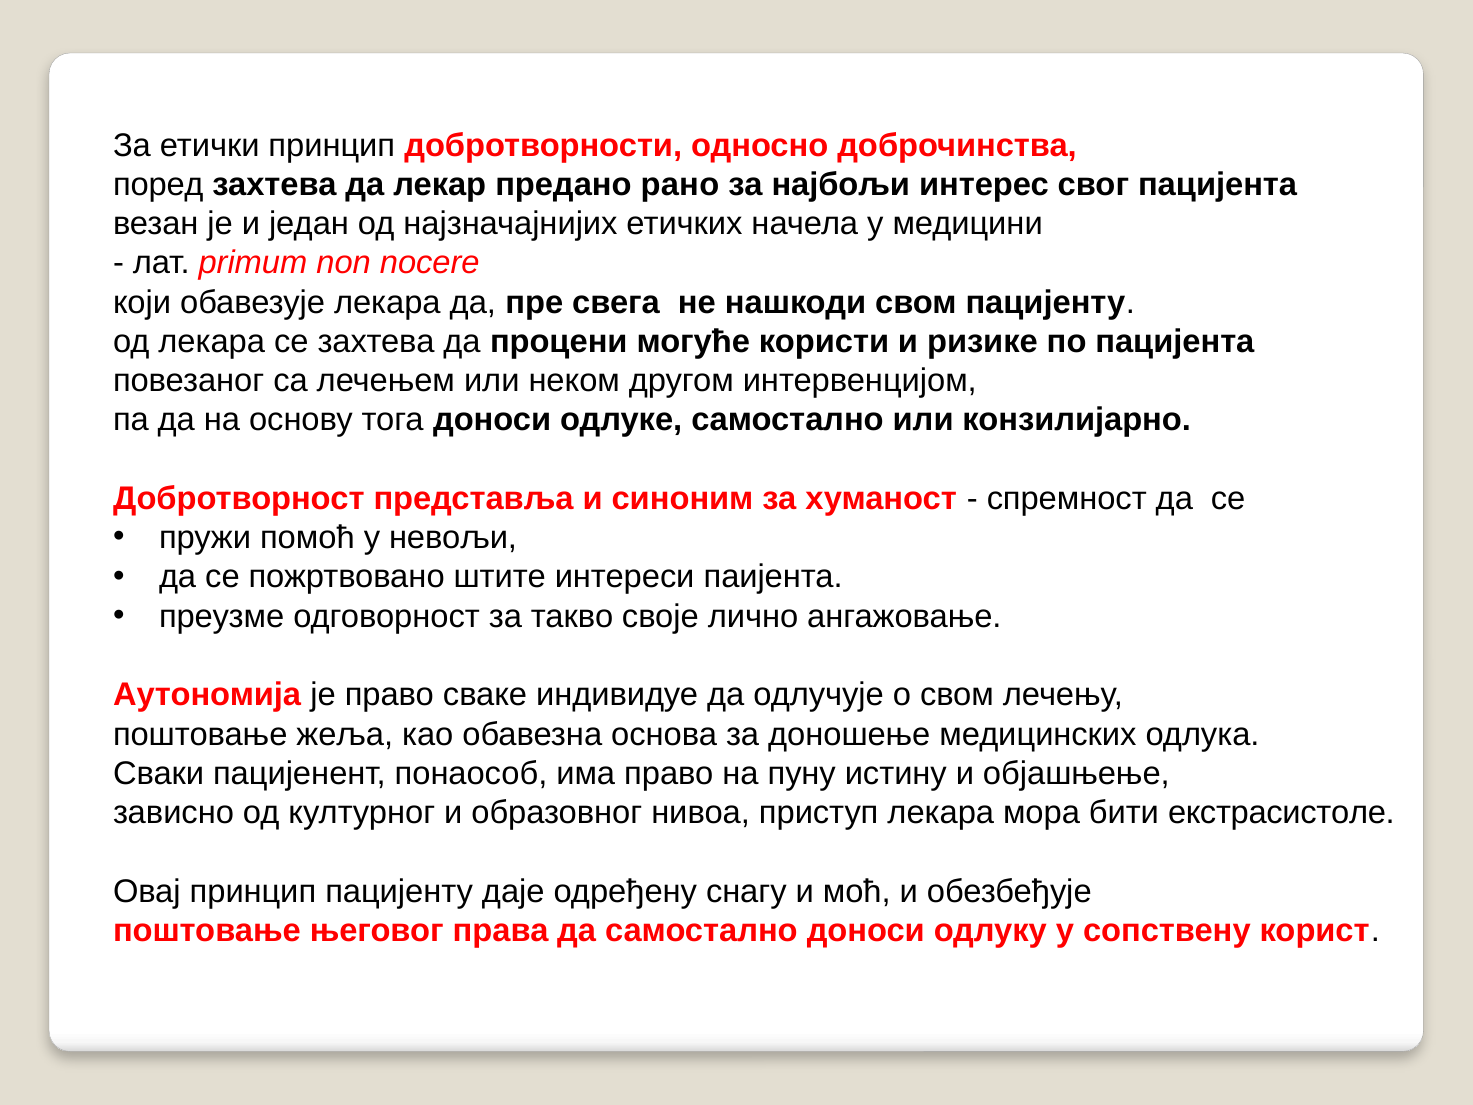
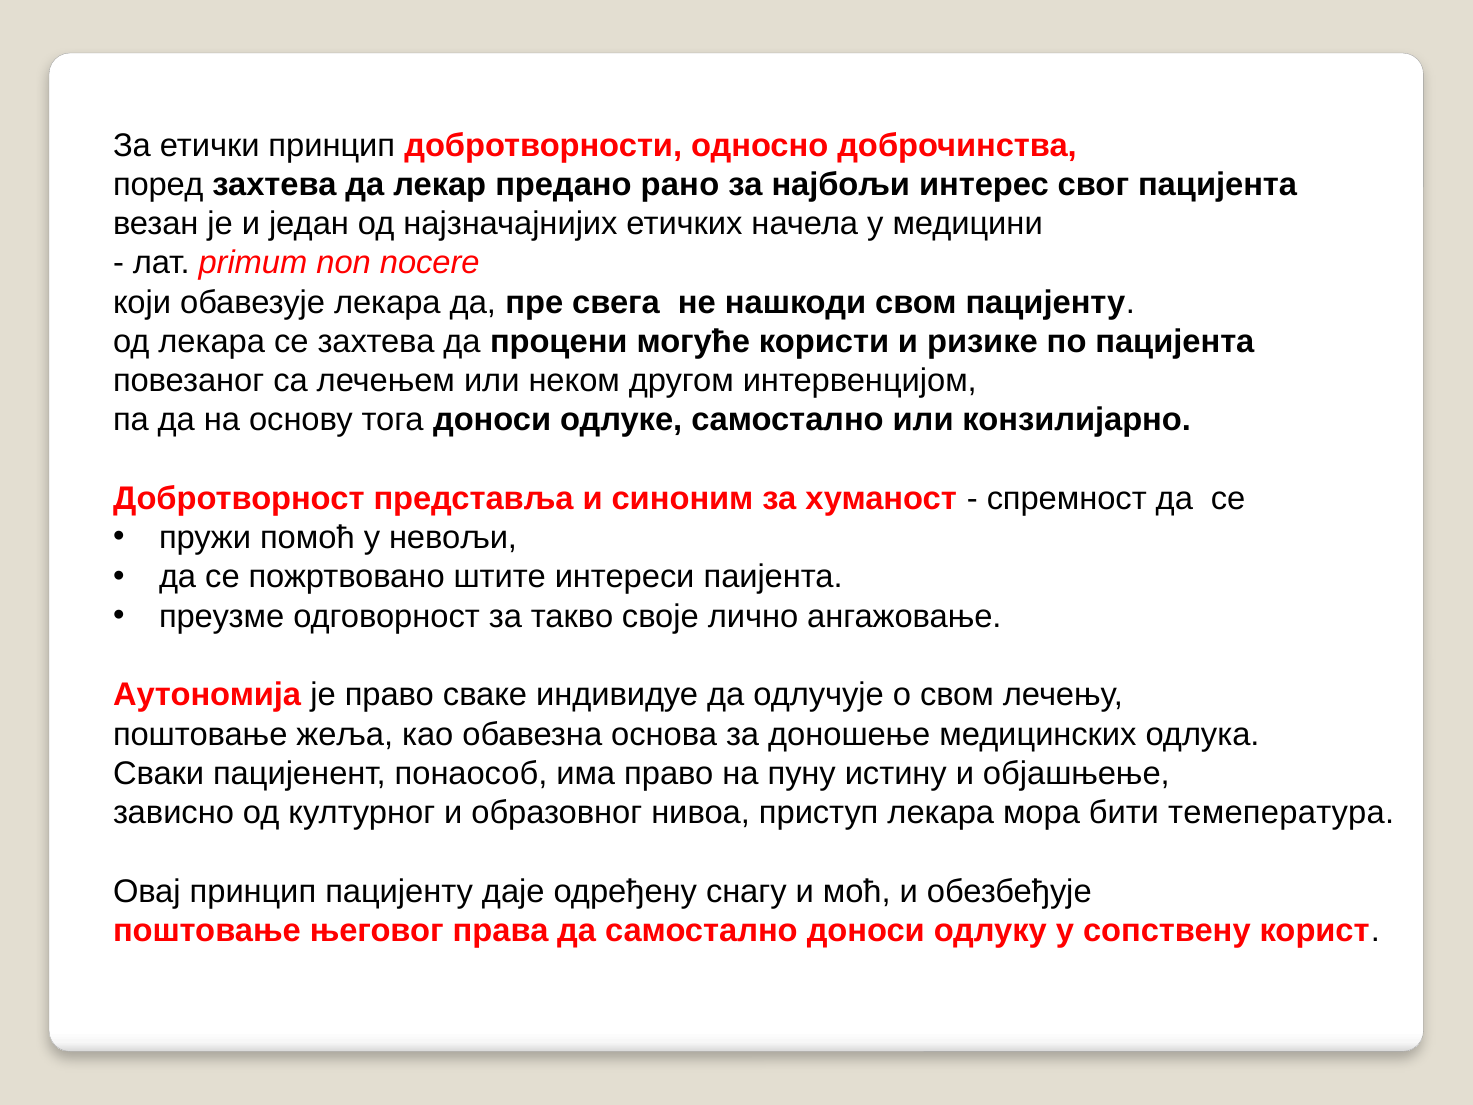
екстрасистоле: екстрасистоле -> темепература (1281, 813)
